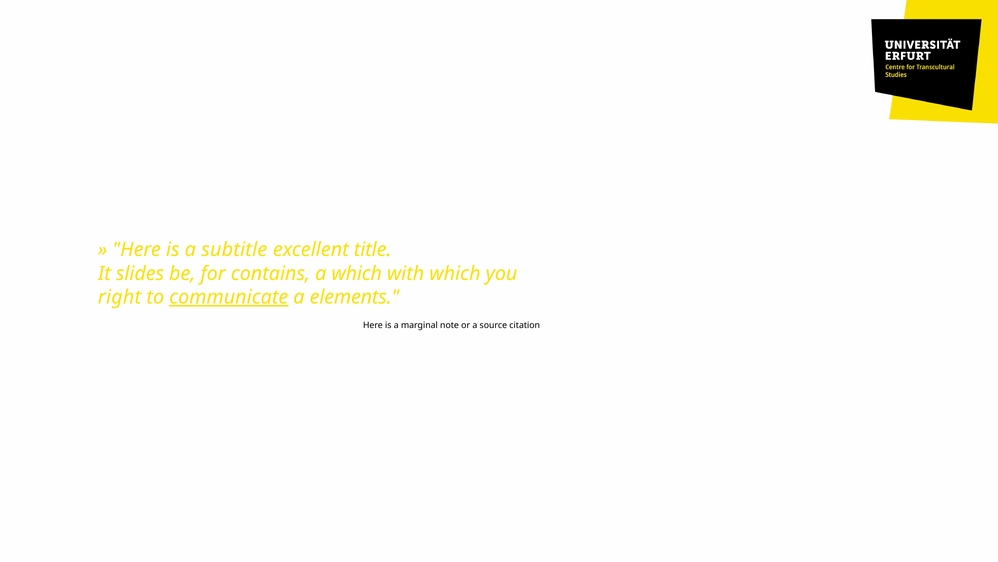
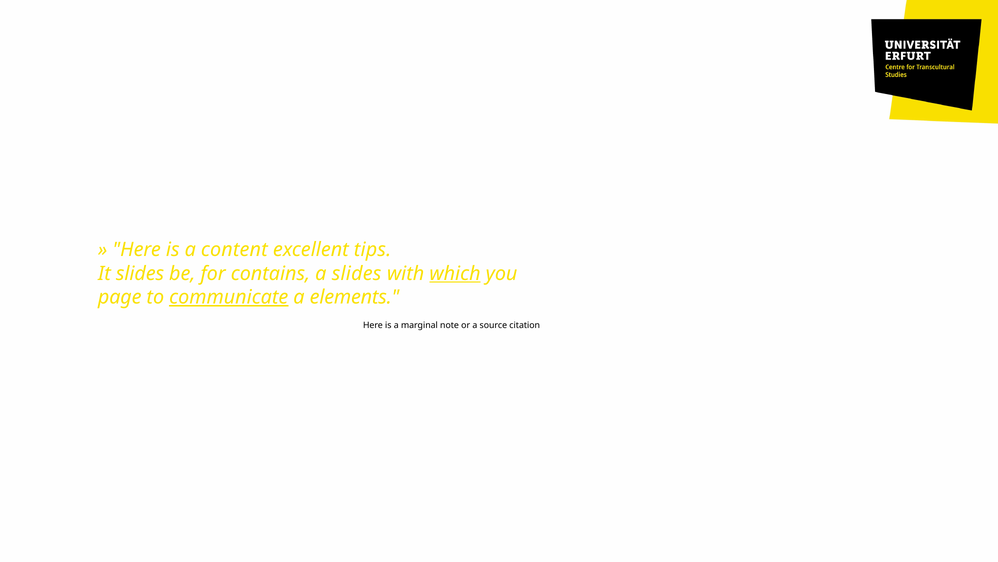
subtitle: subtitle -> content (234, 250)
title: title -> tips (373, 250)
a which: which -> slides (357, 273)
which underline: none -> present (455, 273)
right: right -> page (120, 297)
